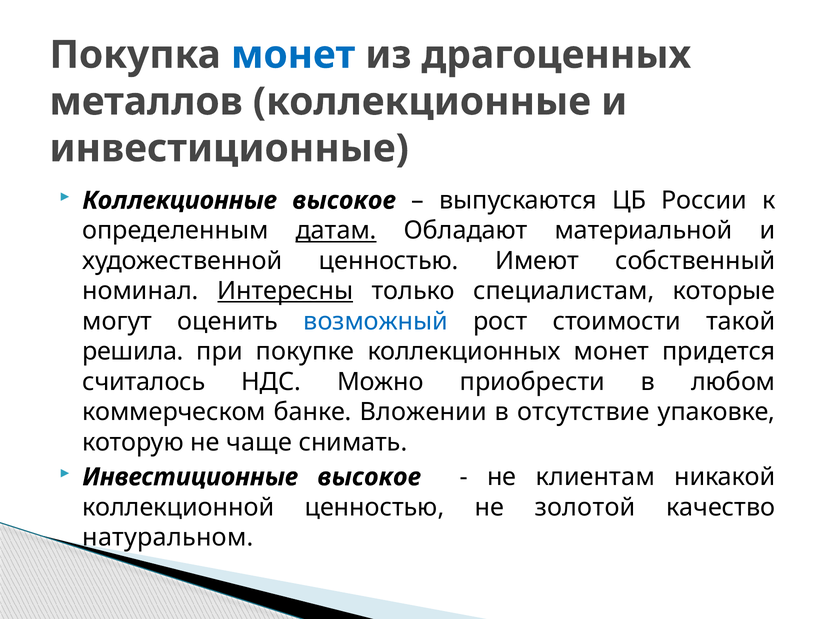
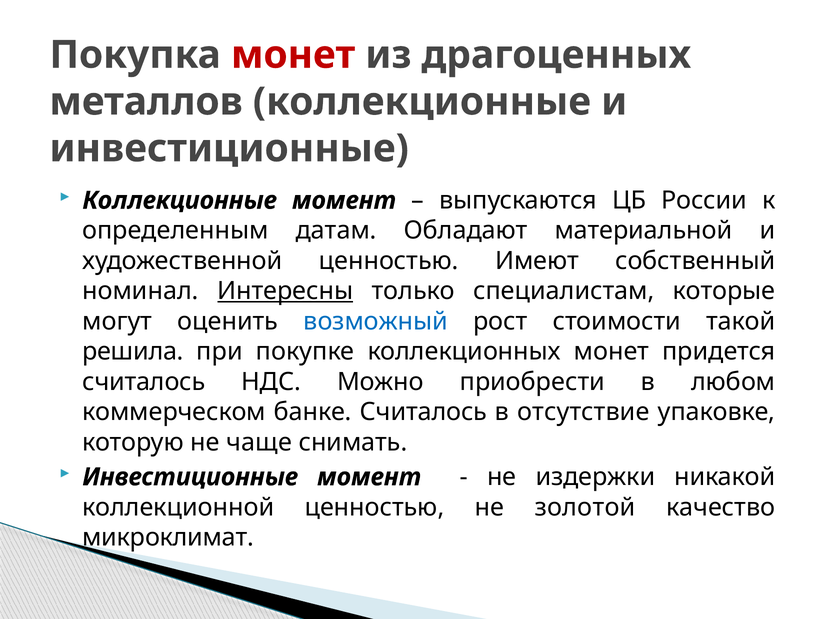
монет colour: blue -> red (293, 55)
Коллекционные высокое: высокое -> момент (344, 200)
датам underline: present -> none (336, 231)
банке Вложении: Вложении -> Считалось (423, 412)
Инвестиционные высокое: высокое -> момент (369, 477)
клиентам: клиентам -> издержки (595, 477)
натуральном: натуральном -> микроклимат (168, 537)
